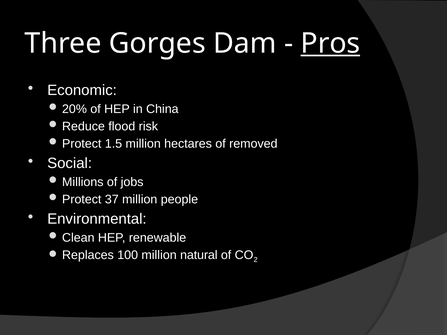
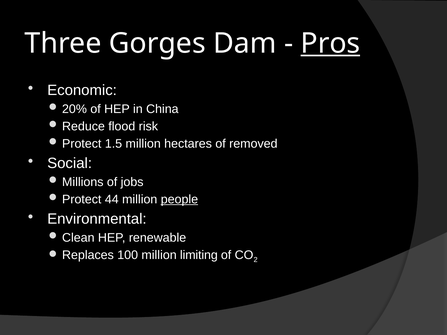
37: 37 -> 44 (112, 200)
people underline: none -> present (179, 200)
natural: natural -> limiting (199, 255)
